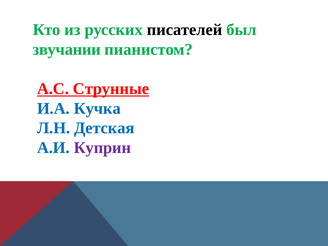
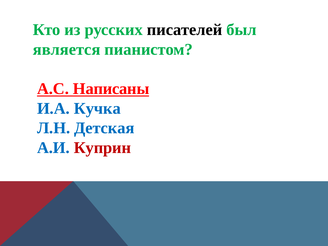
звучании: звучании -> является (67, 49)
Струнные: Струнные -> Написаны (111, 89)
Куприн colour: purple -> red (102, 148)
